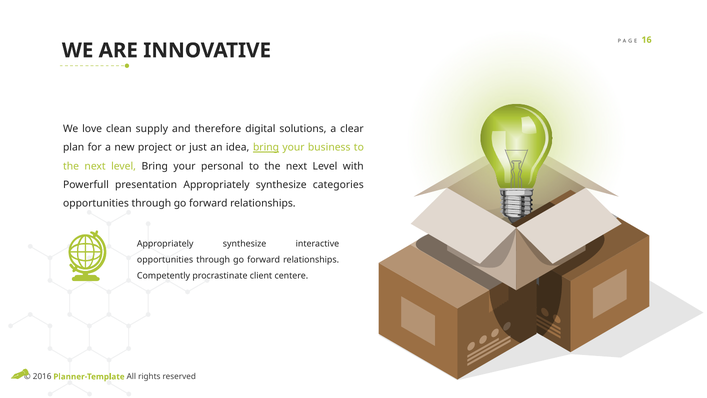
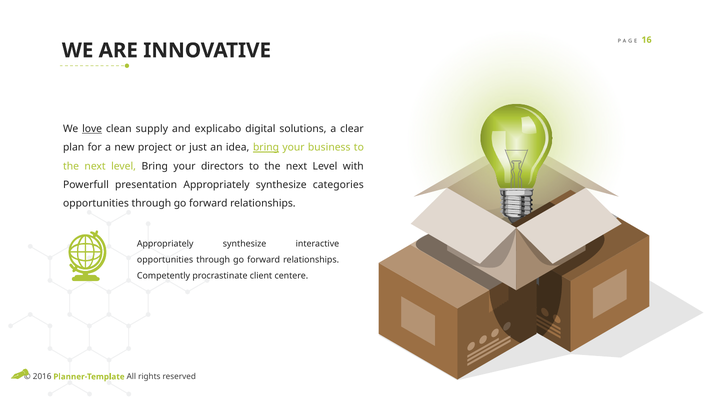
love underline: none -> present (92, 129)
therefore: therefore -> explicabo (218, 129)
personal: personal -> directors (222, 166)
